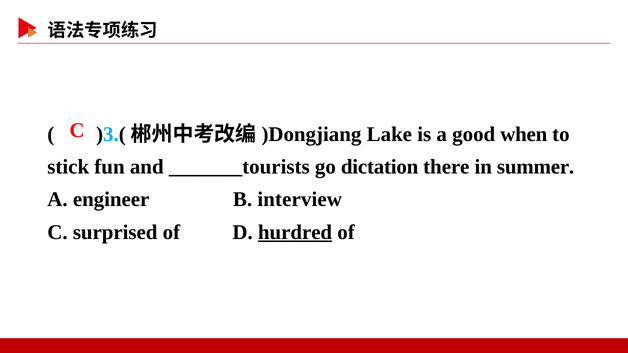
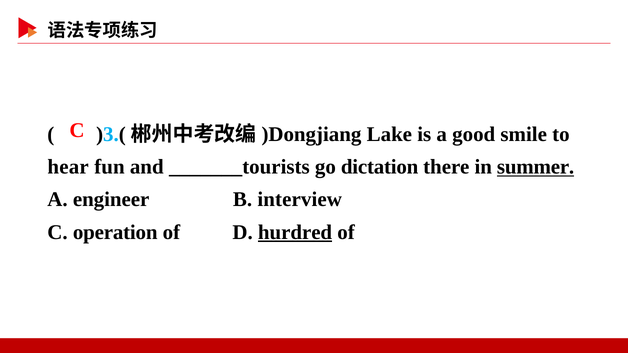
when: when -> smile (524, 134)
stick: stick -> hear (68, 167)
summer underline: none -> present (536, 167)
surprised: surprised -> operation (115, 232)
